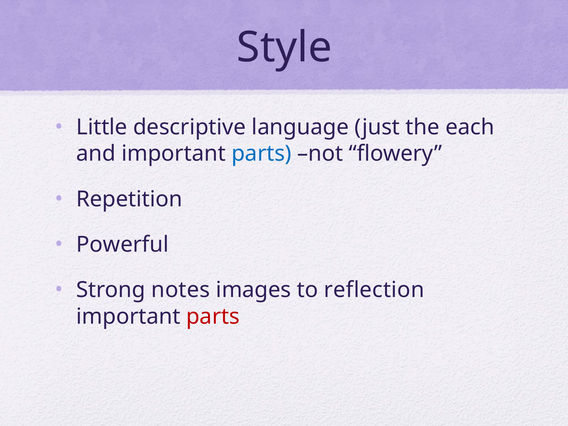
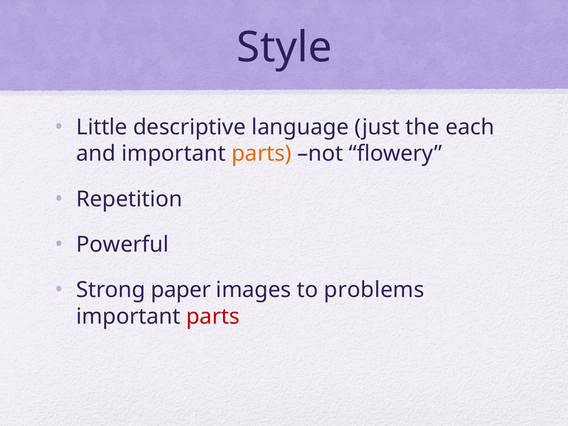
parts colour: blue -> orange (261, 154)
notes: notes -> paper (181, 290)
reflection: reflection -> problems (374, 290)
